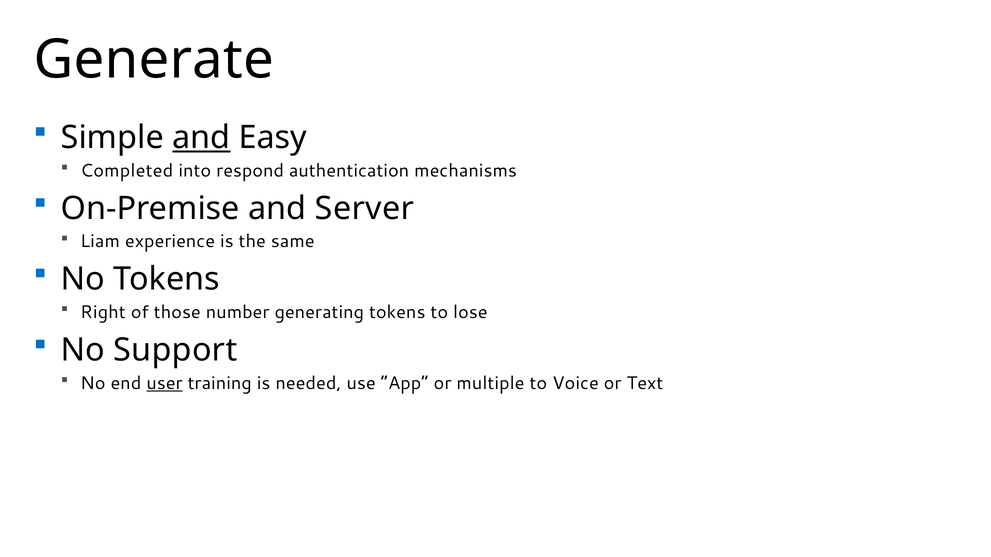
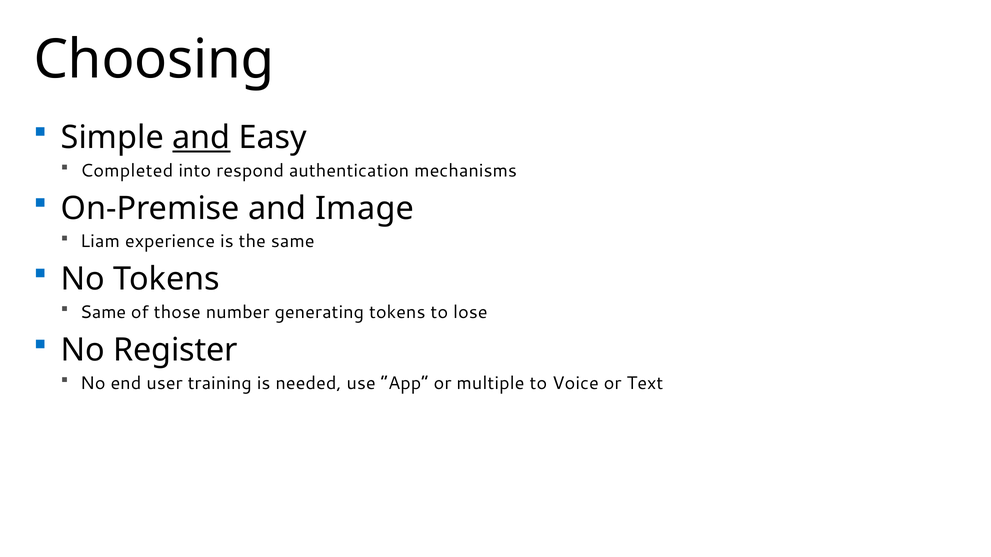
Generate: Generate -> Choosing (154, 60)
Server: Server -> Image (365, 209)
Right: Right -> Same (103, 312)
Support: Support -> Register (176, 350)
user underline: present -> none (165, 383)
